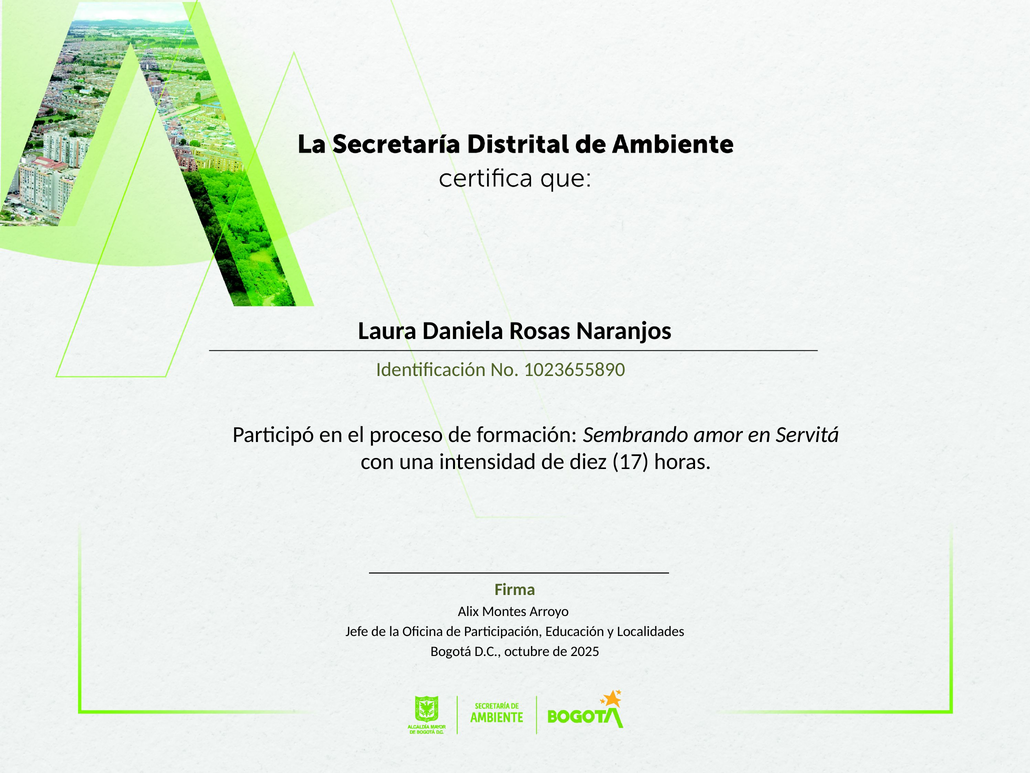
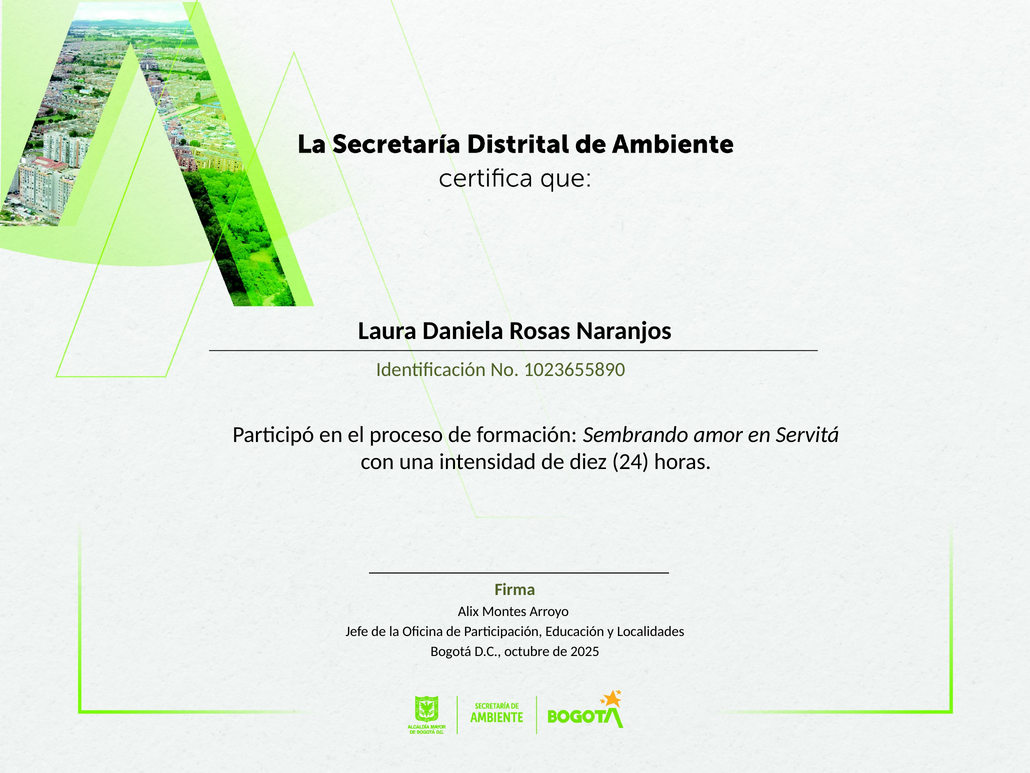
17: 17 -> 24 (631, 462)
